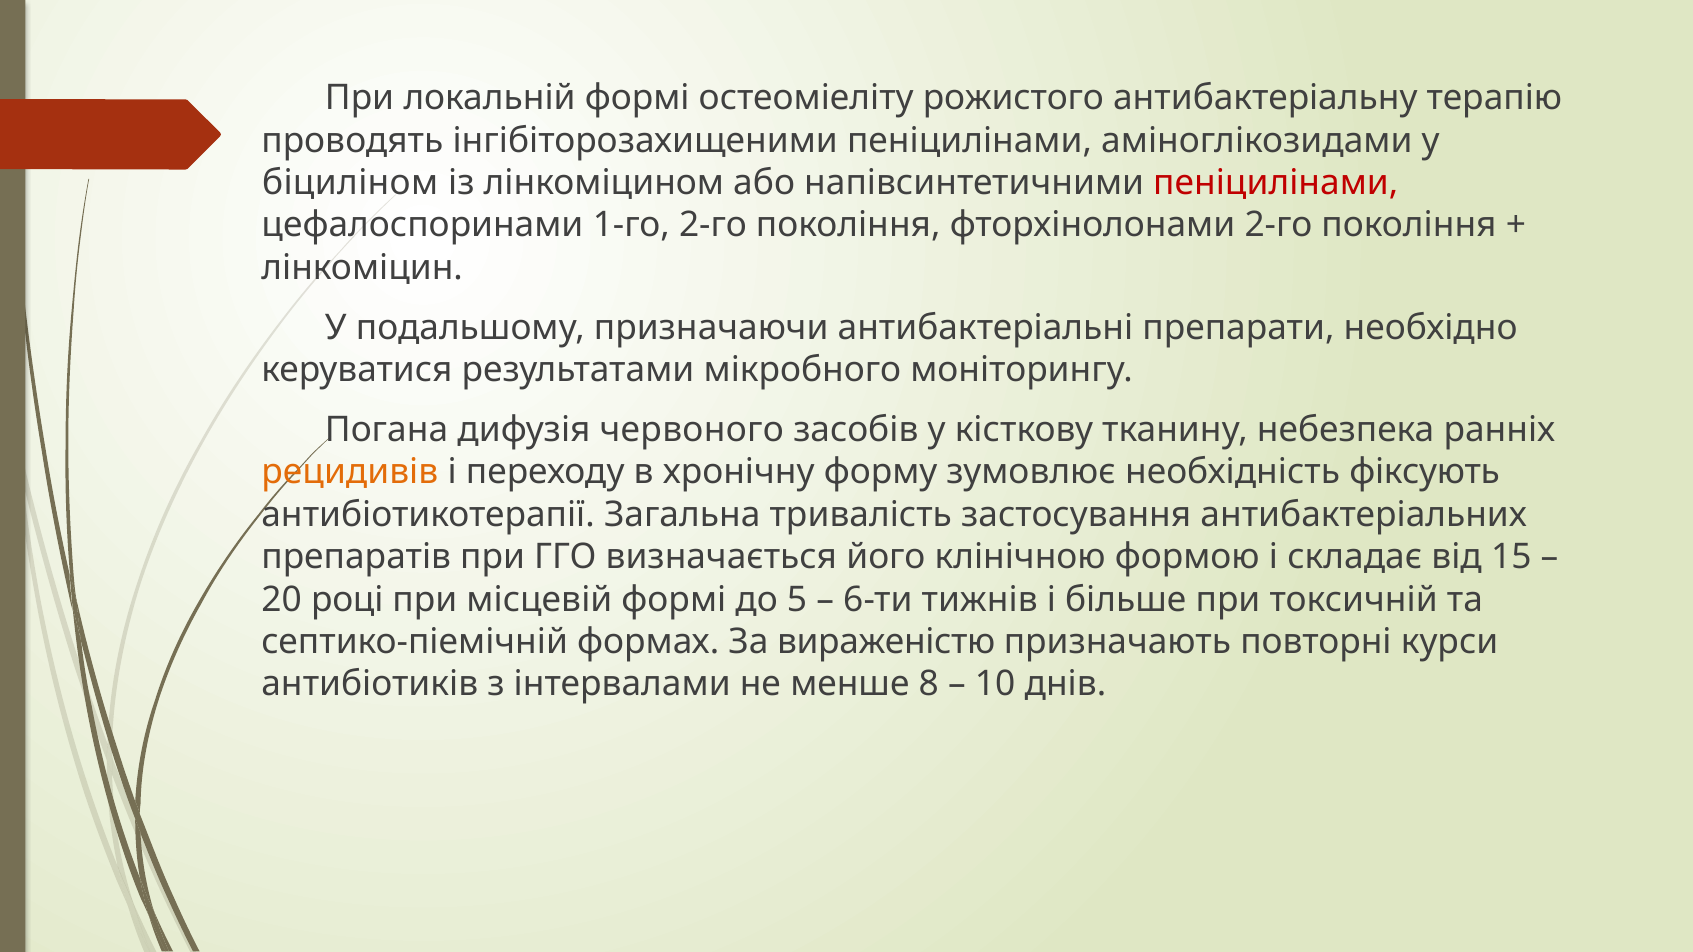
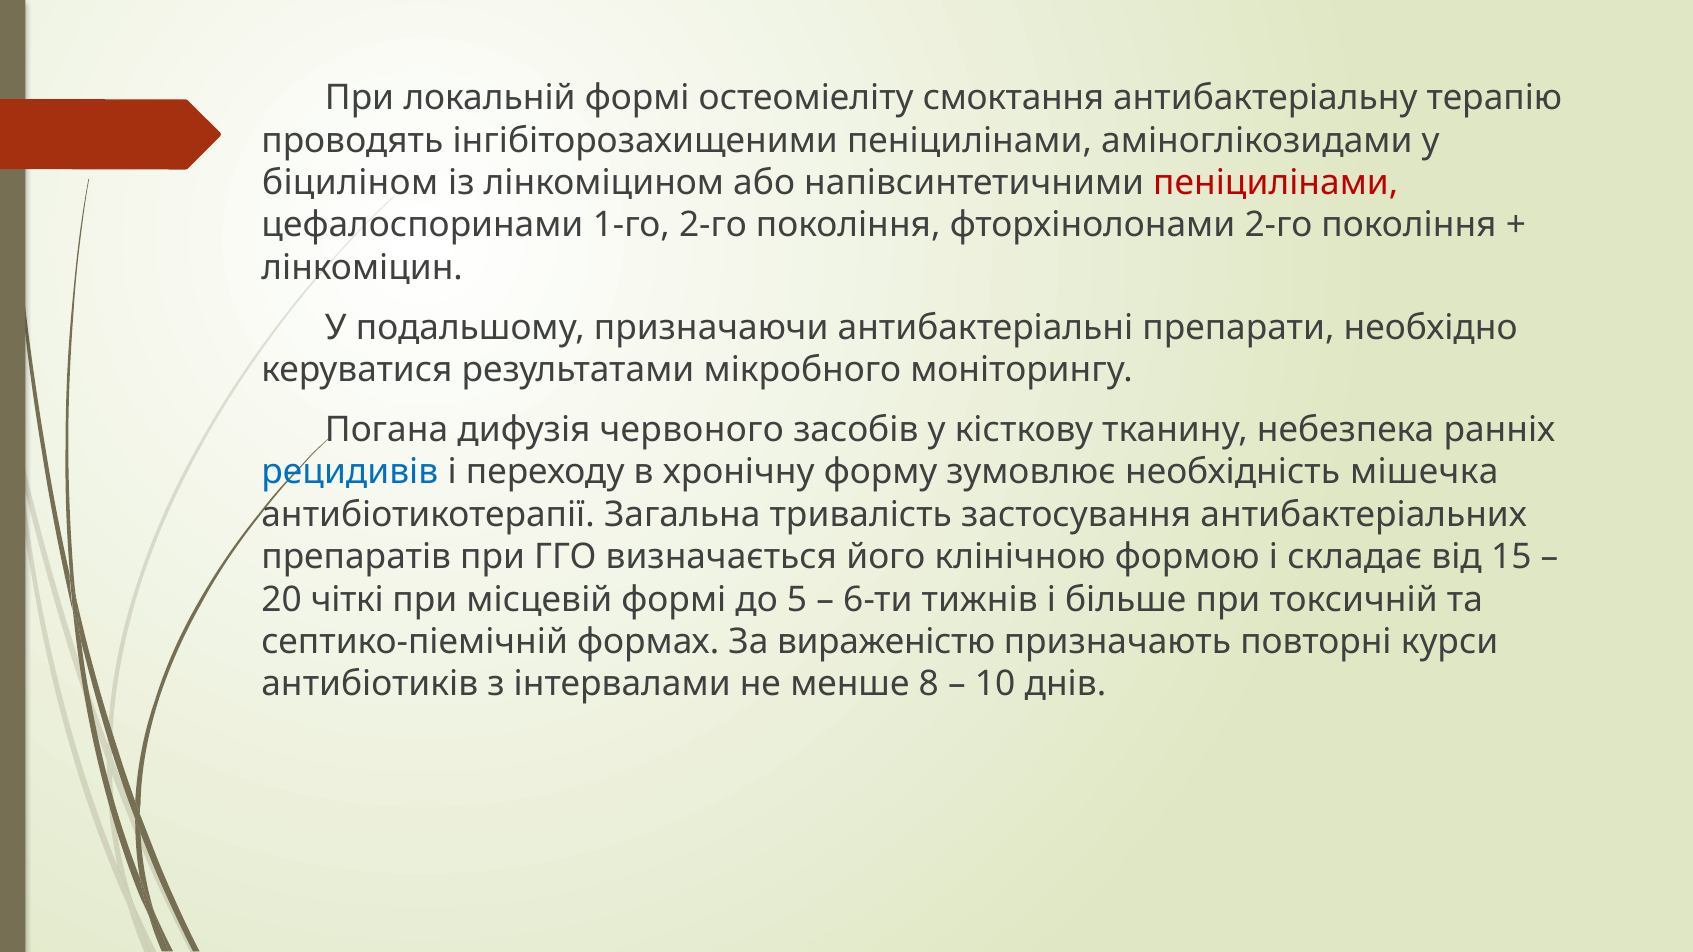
рожистого: рожистого -> смоктання (1014, 98)
рецидивів colour: orange -> blue (350, 472)
фіксують: фіксують -> мішечка (1424, 472)
році: році -> чіткі (347, 600)
